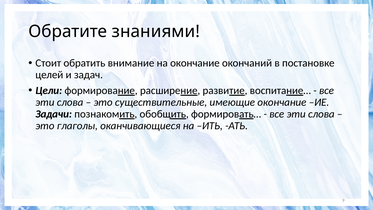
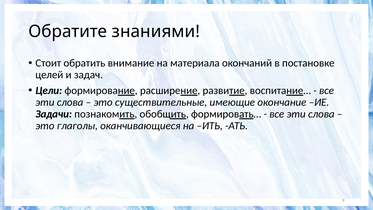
на окончание: окончание -> материала (195, 63)
